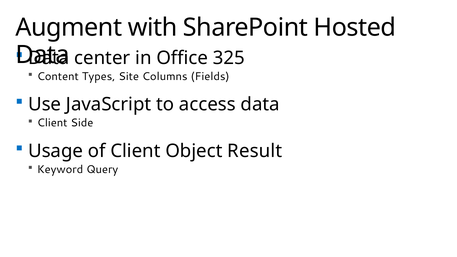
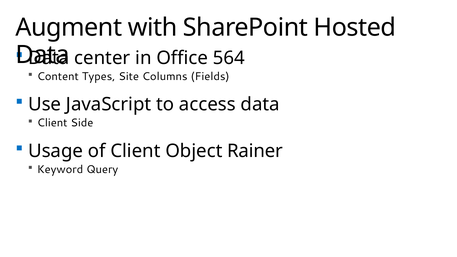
325: 325 -> 564 (229, 58)
Result: Result -> Rainer (255, 151)
